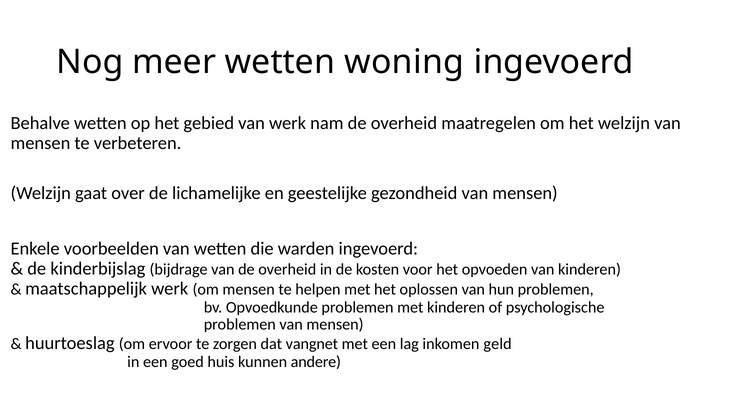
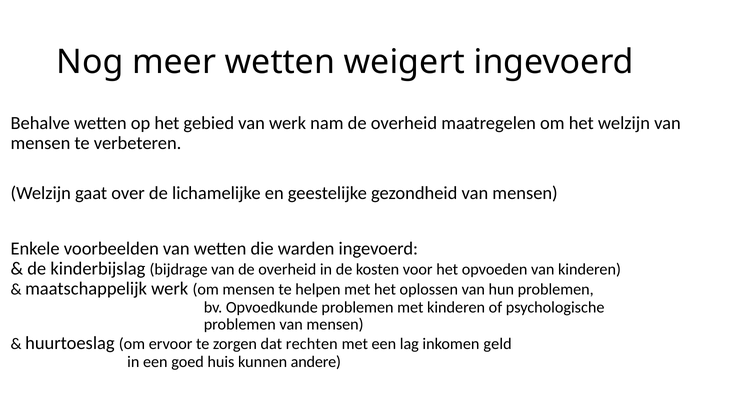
woning: woning -> weigert (404, 62)
vangnet: vangnet -> rechten (312, 344)
